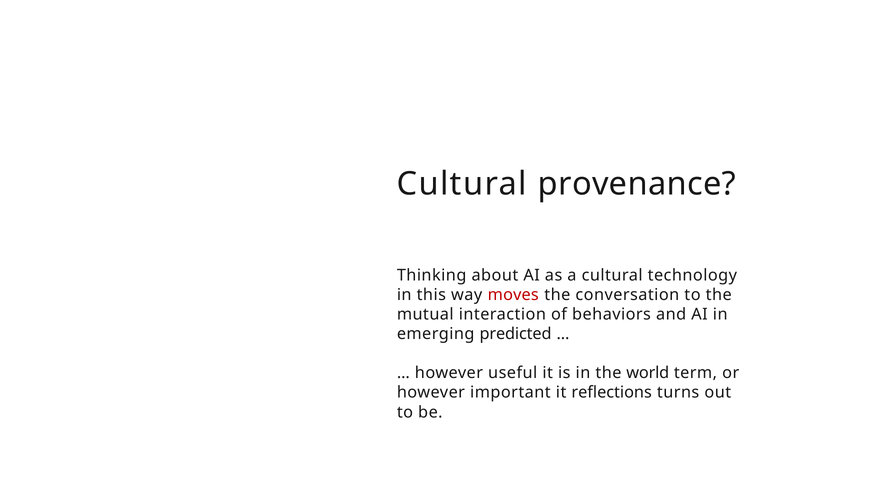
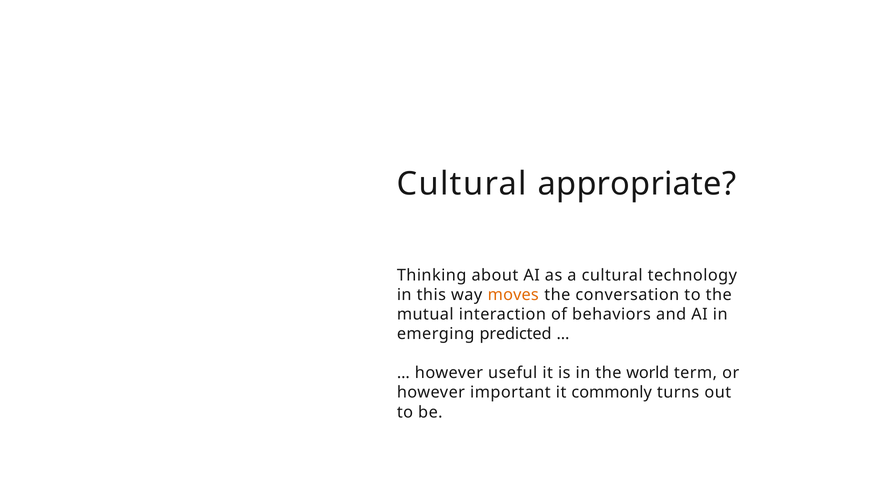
provenance: provenance -> appropriate (637, 184)
moves colour: red -> orange (513, 295)
reflections: reflections -> commonly (612, 392)
